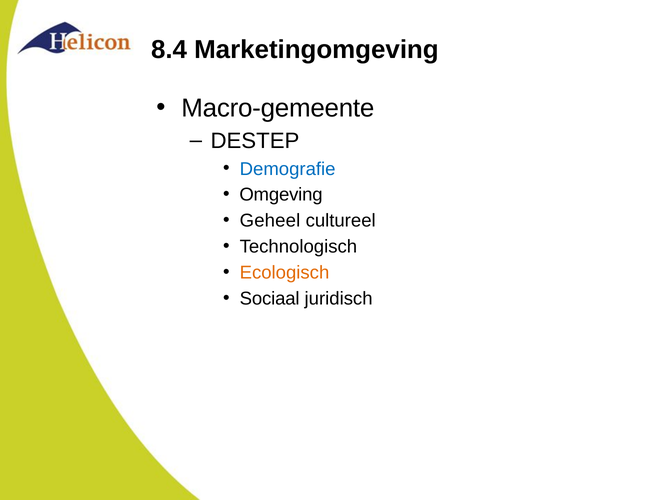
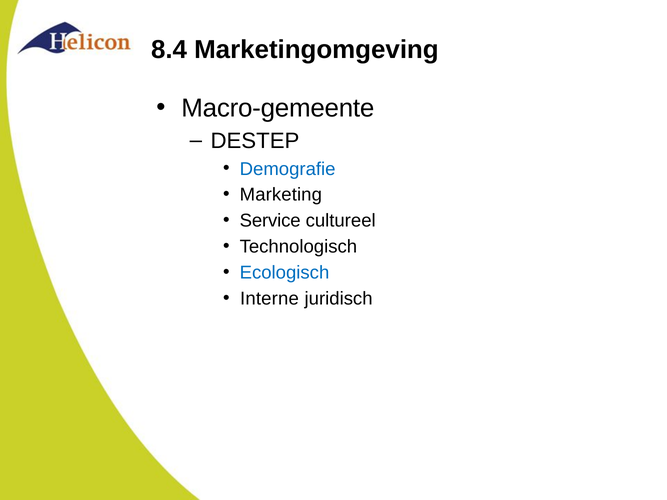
Omgeving: Omgeving -> Marketing (281, 195)
Geheel: Geheel -> Service (270, 221)
Ecologisch colour: orange -> blue (285, 273)
Sociaal: Sociaal -> Interne (269, 299)
